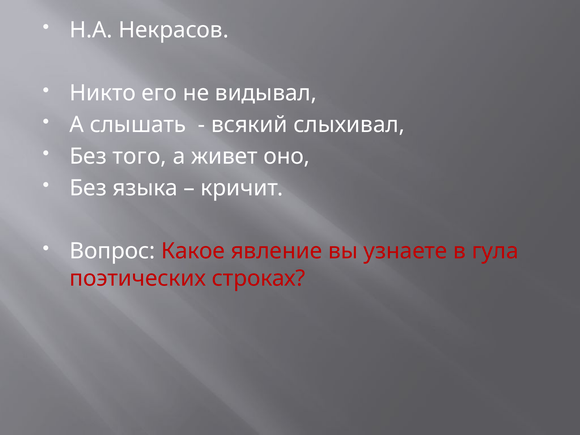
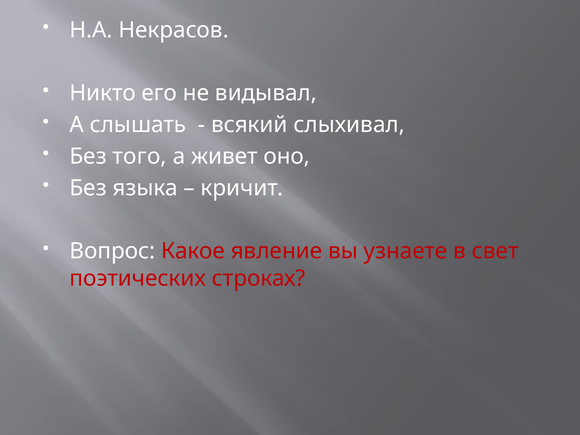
гула: гула -> свет (495, 251)
